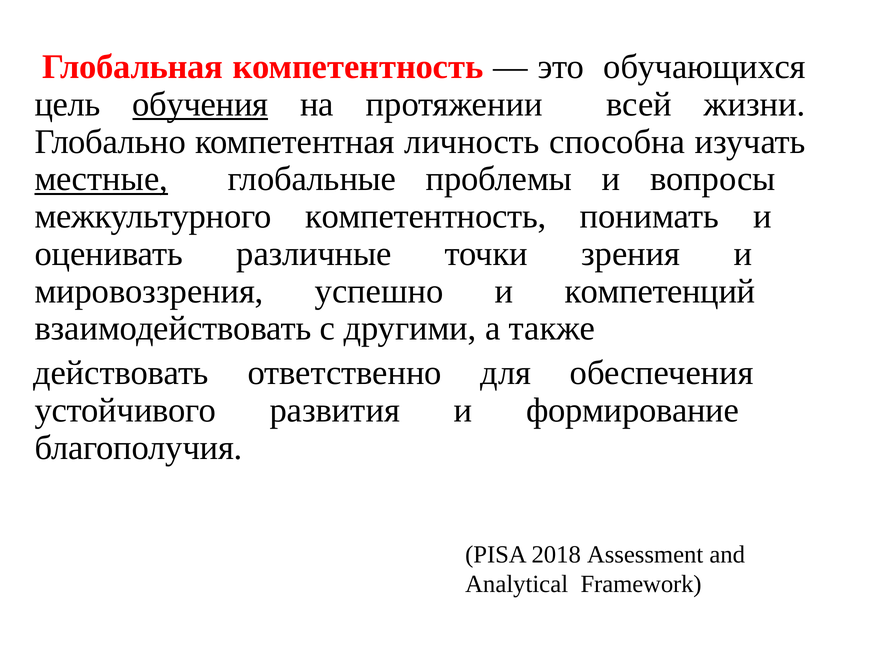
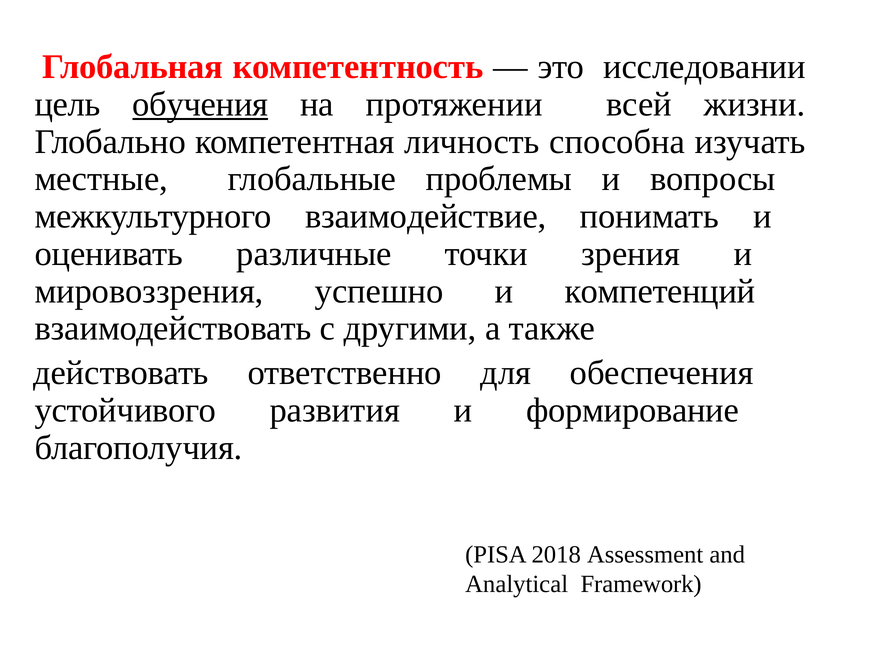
обучающихся: обучающихся -> исследовании (705, 67)
местные underline: present -> none (101, 179)
межкультурного компетентность: компетентность -> взаимодействие (426, 216)
